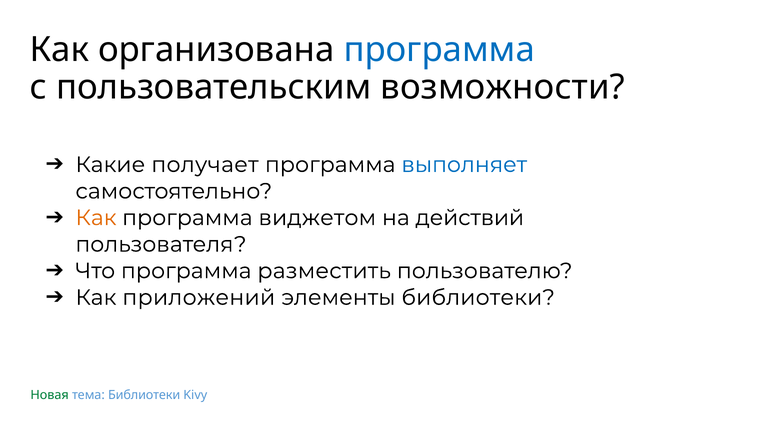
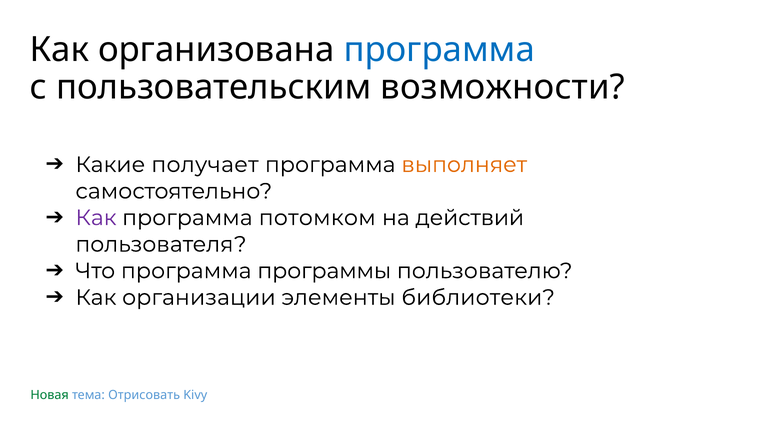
выполняет colour: blue -> orange (464, 165)
Как colour: orange -> purple (96, 218)
виджетом: виджетом -> потомком (317, 218)
разместить: разместить -> программы (324, 271)
приложений: приложений -> организации (199, 297)
тема Библиотеки: Библиотеки -> Отрисовать (144, 395)
